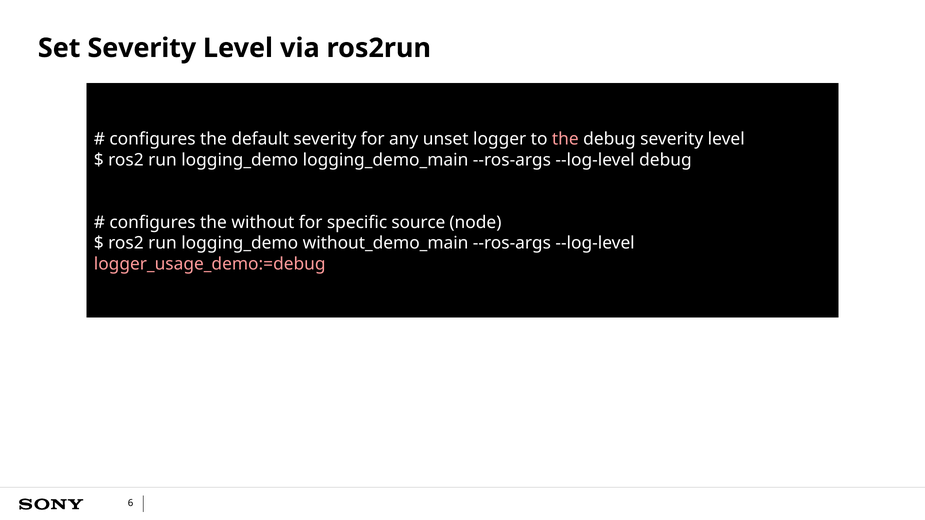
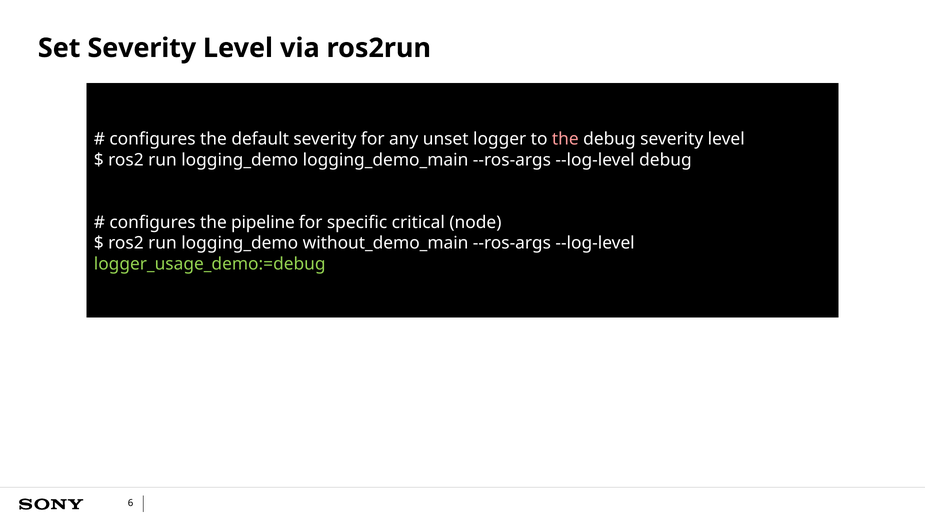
without: without -> pipeline (263, 222)
source: source -> critical (418, 222)
logger_usage_demo:=debug colour: pink -> light green (210, 264)
